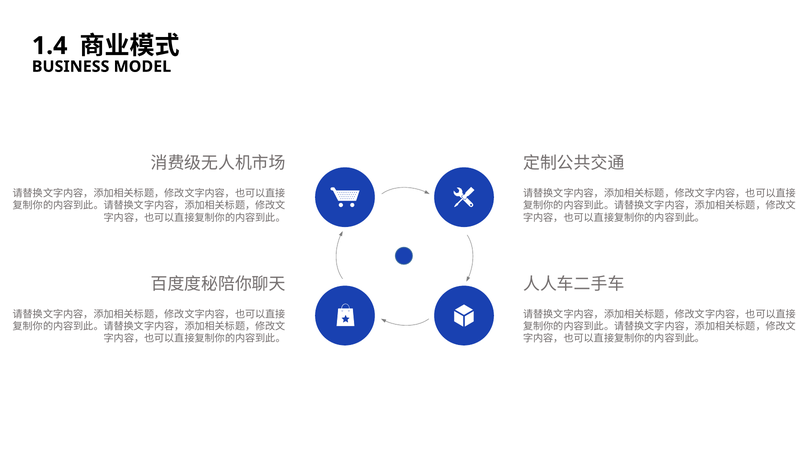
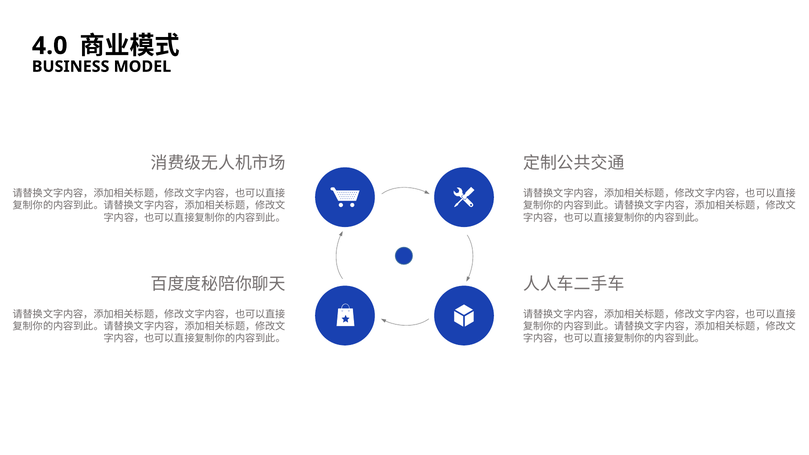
1.4: 1.4 -> 4.0 (50, 46)
